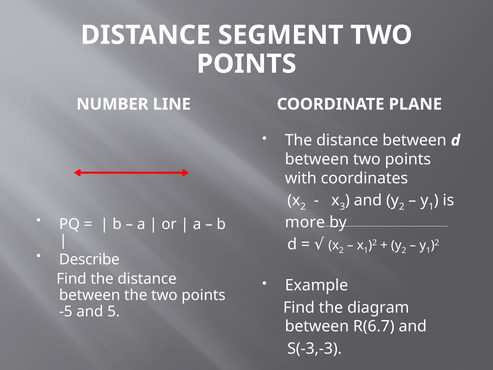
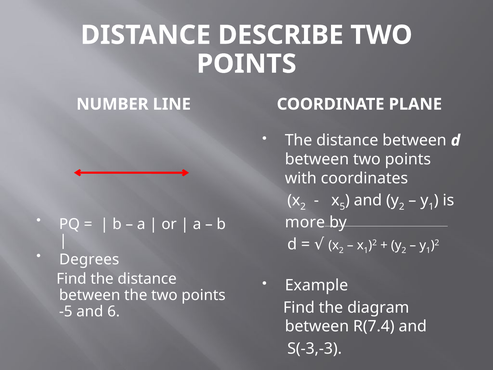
SEGMENT: SEGMENT -> DESCRIBE (281, 35)
3: 3 -> 5 (342, 206)
Describe: Describe -> Degrees (89, 259)
5: 5 -> 6 (114, 311)
R(6.7: R(6.7 -> R(7.4 (374, 326)
